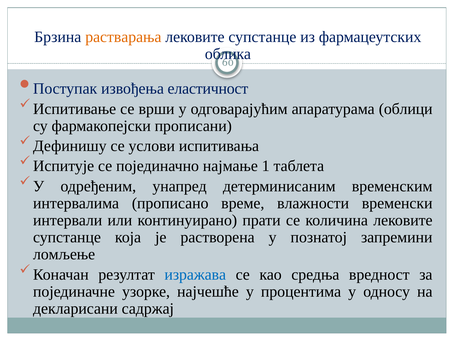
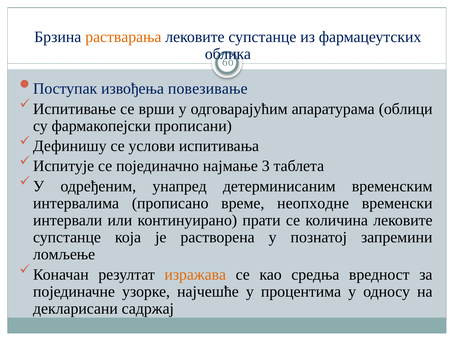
еластичност: еластичност -> повезивање (208, 89)
1: 1 -> 3 (266, 166)
влажности: влажности -> неопходне (313, 203)
изражава colour: blue -> orange (195, 274)
